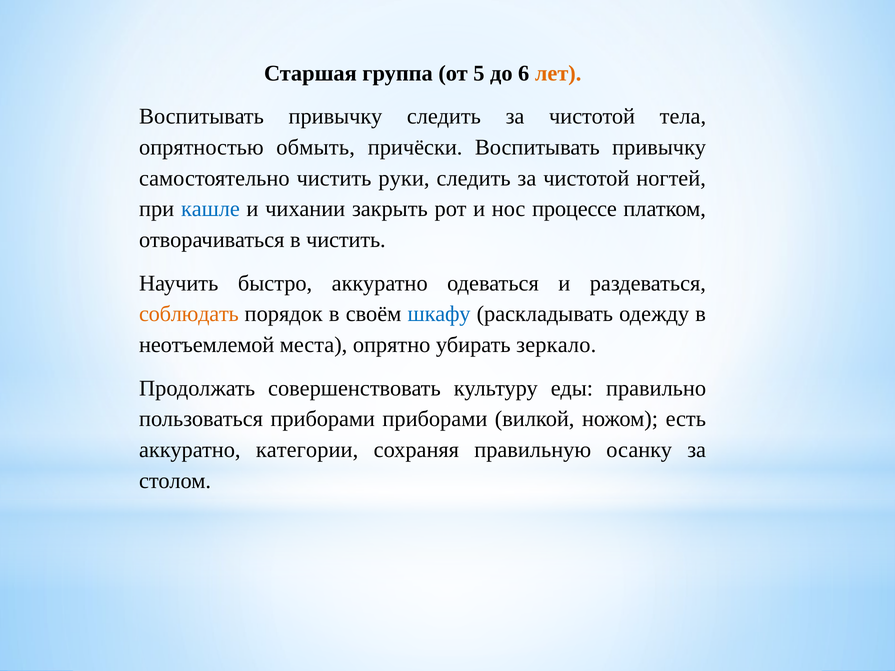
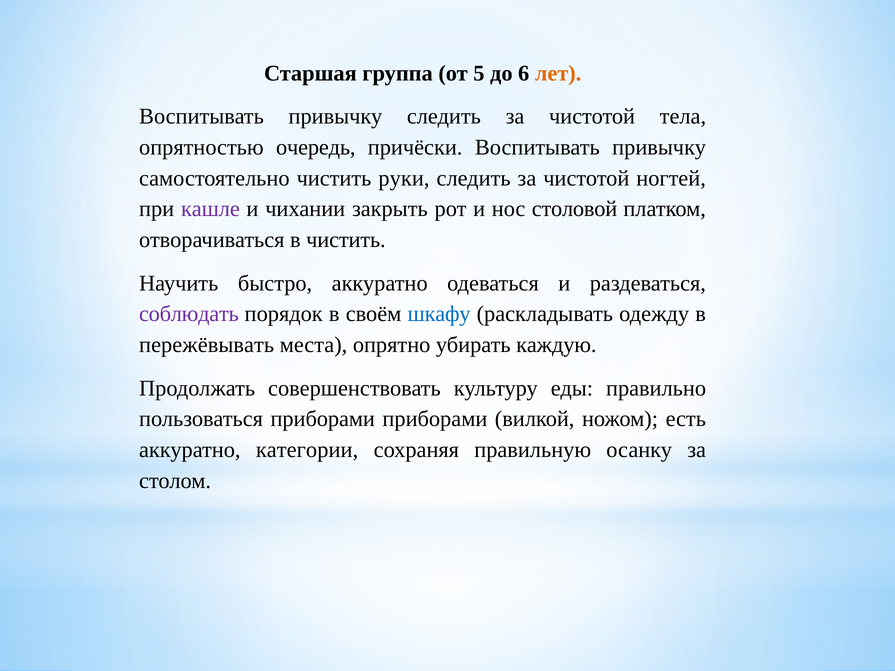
обмыть: обмыть -> очередь (316, 147)
кашле colour: blue -> purple (210, 209)
процессе: процессе -> столовой (575, 209)
соблюдать colour: orange -> purple (189, 314)
неотъемлемой: неотъемлемой -> пережёвывать (207, 345)
зеркало: зеркало -> каждую (556, 345)
